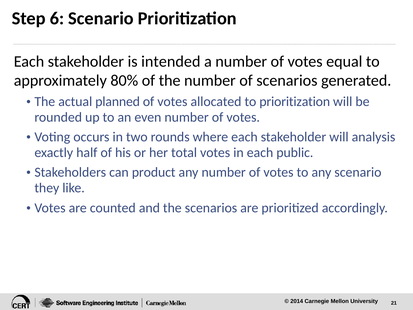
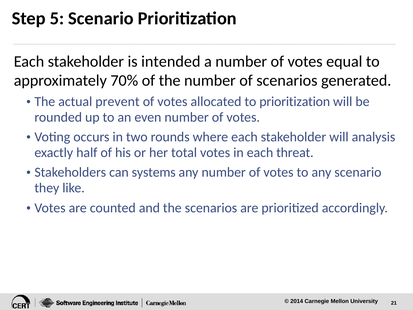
6: 6 -> 5 (57, 18)
80%: 80% -> 70% (124, 80)
planned: planned -> prevent (118, 101)
public: public -> threat (295, 153)
product: product -> systems (154, 172)
